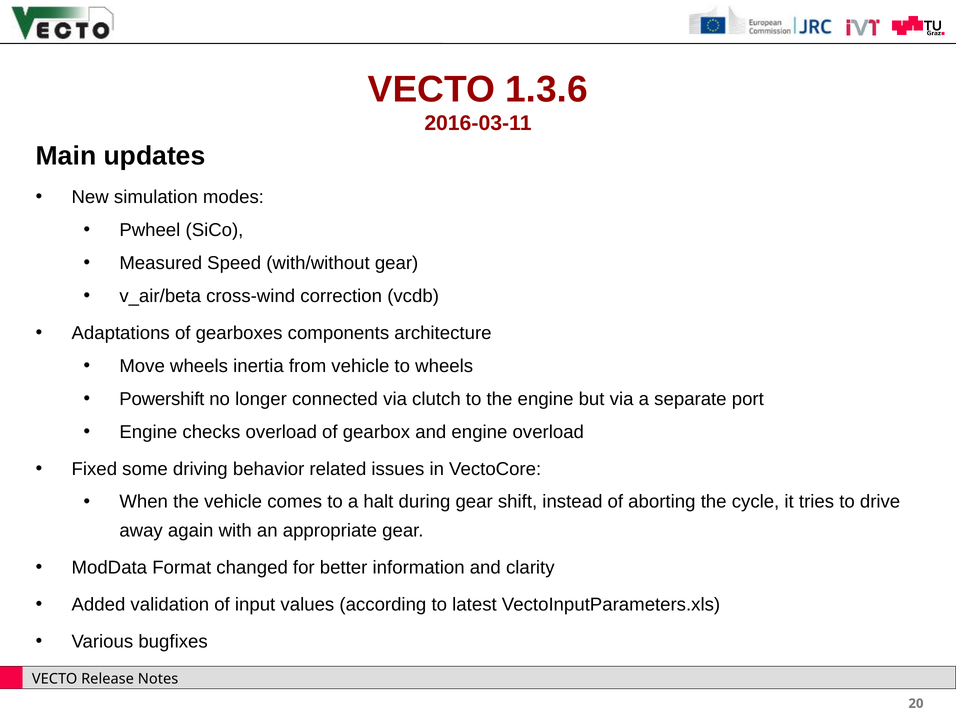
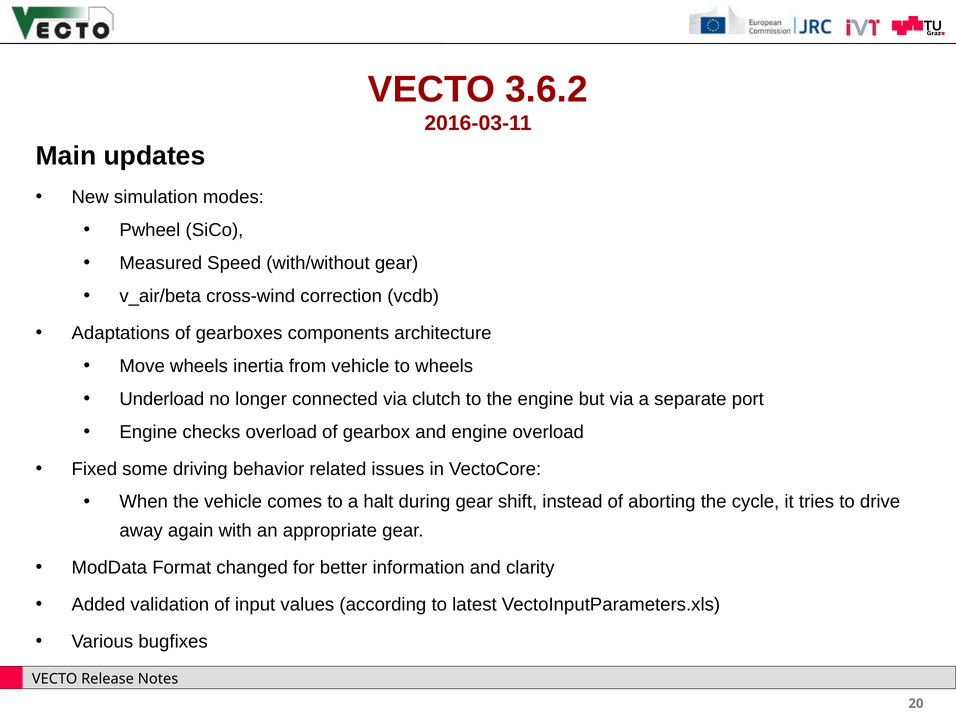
1.3.6: 1.3.6 -> 3.6.2 (547, 89)
Powershift: Powershift -> Underload (162, 399)
